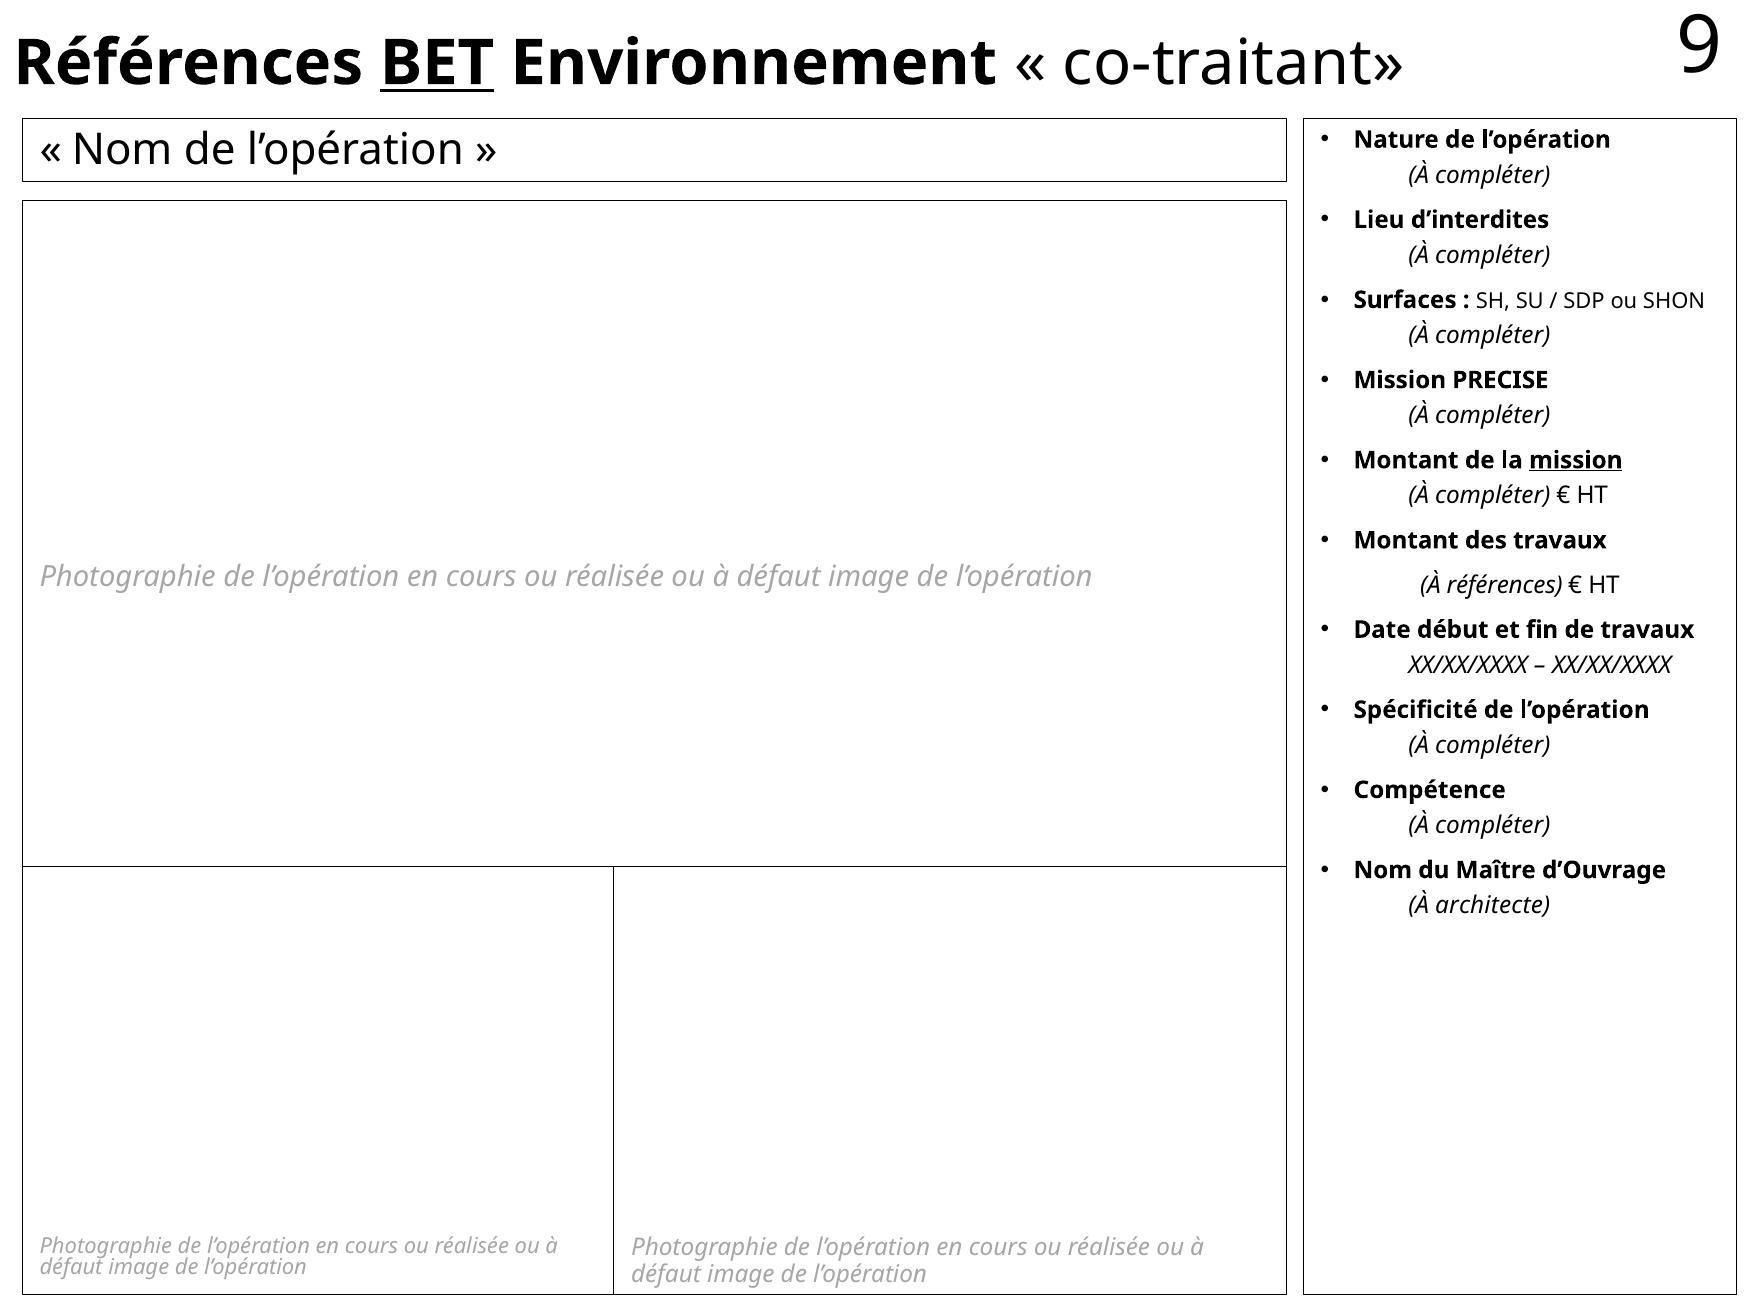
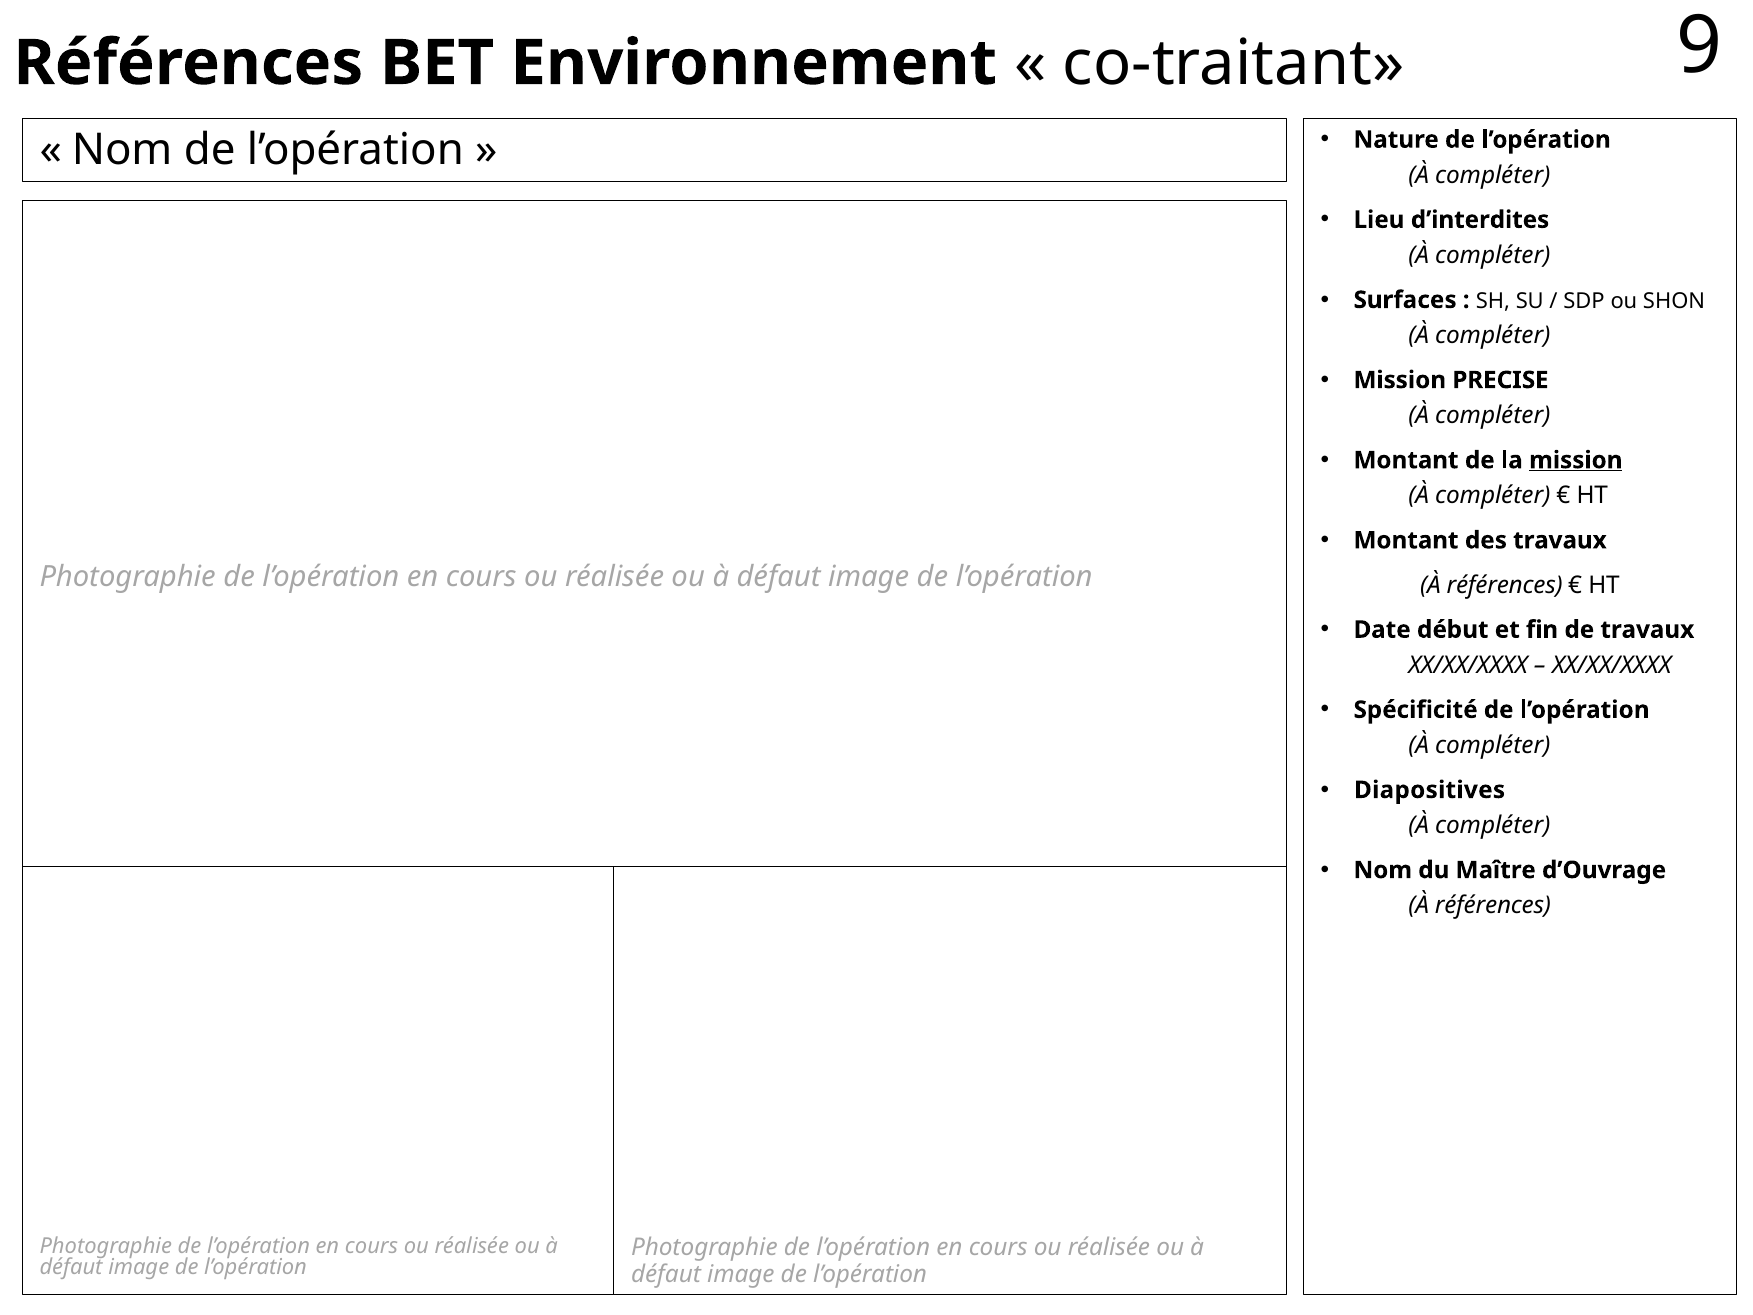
BET underline: present -> none (437, 63)
Compétence: Compétence -> Diapositives (1430, 790)
architecte: architecte -> références (1493, 905)
